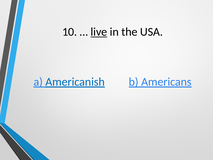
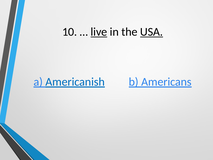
USA underline: none -> present (152, 32)
